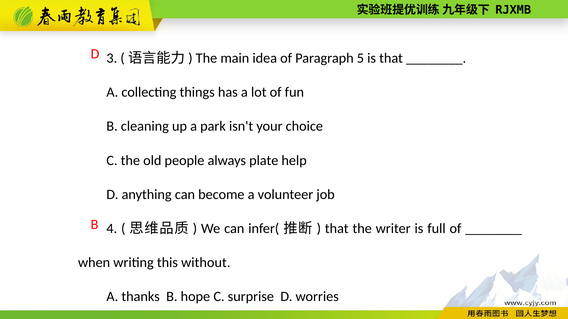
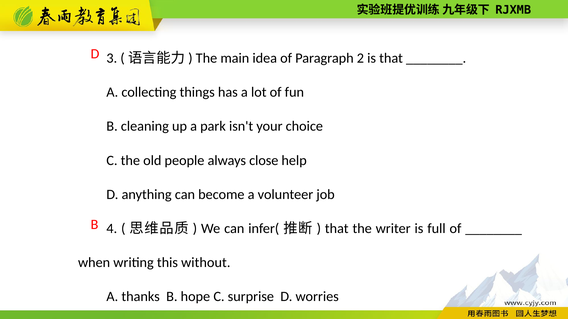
5: 5 -> 2 (360, 58)
plate: plate -> close (264, 161)
